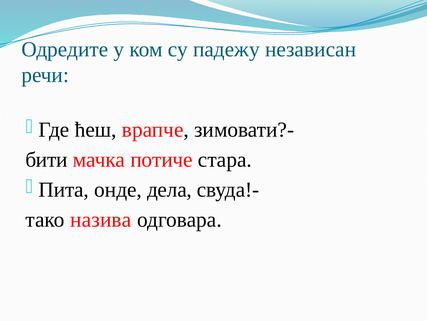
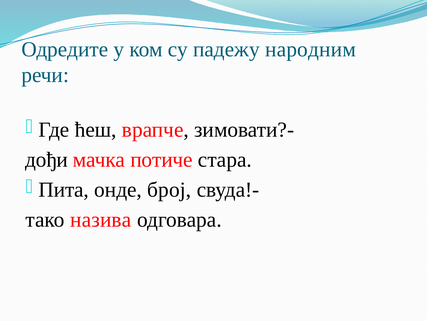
независан: независан -> народним (311, 49)
бити: бити -> дођи (47, 159)
дела: дела -> број (169, 189)
